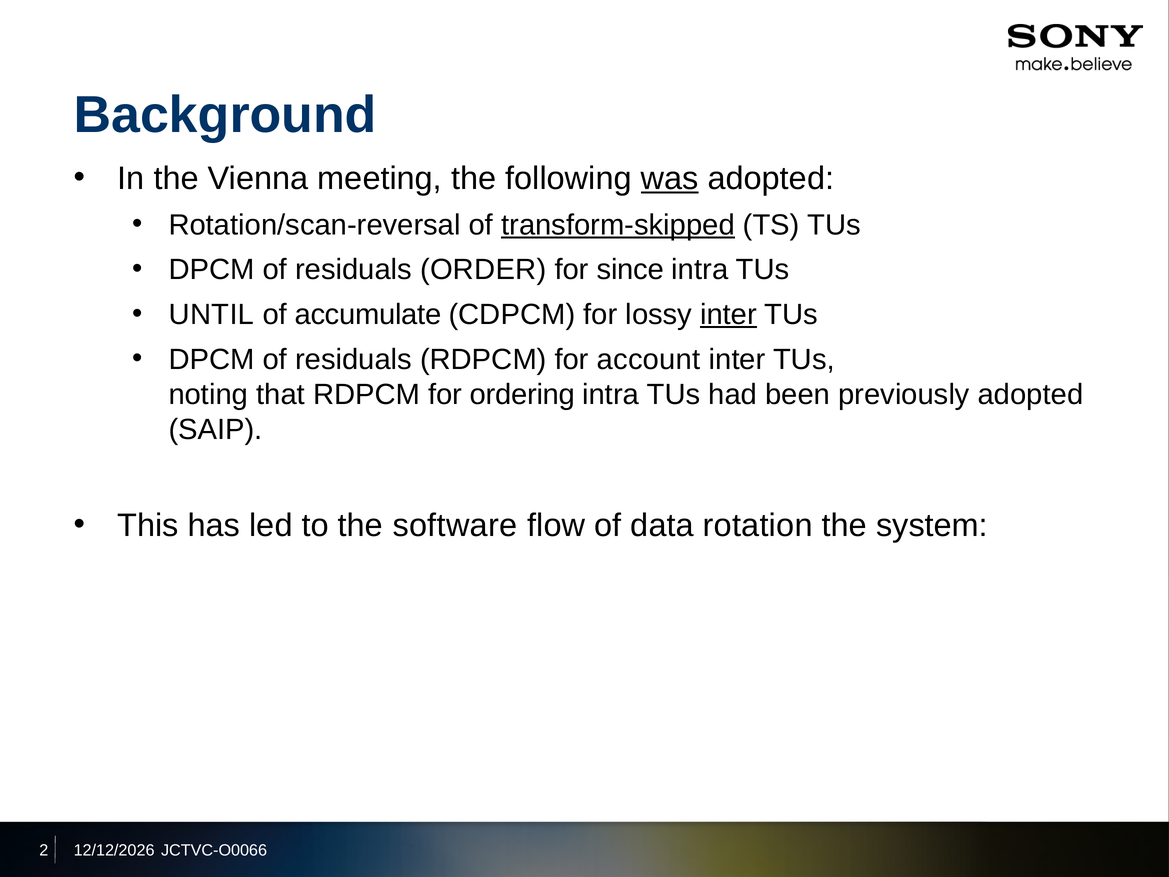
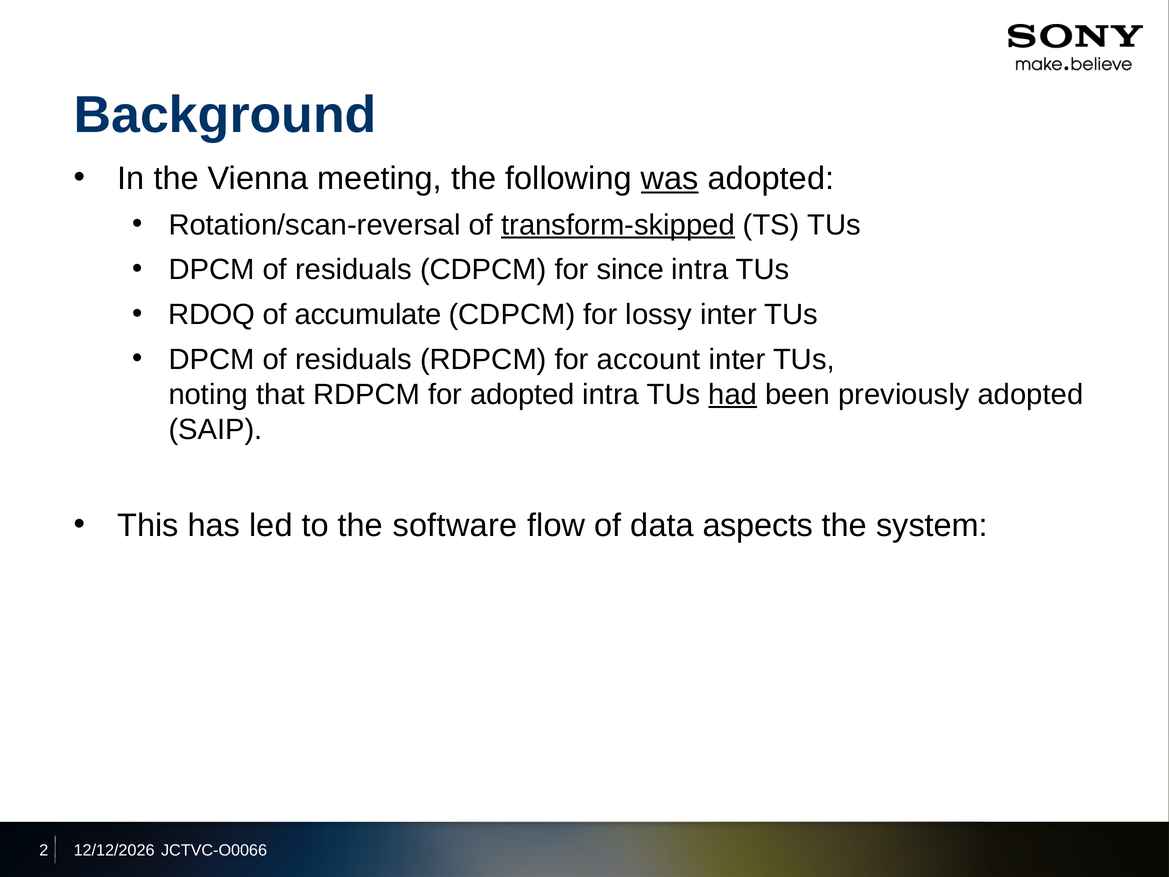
residuals ORDER: ORDER -> CDPCM (483, 270)
UNTIL: UNTIL -> RDOQ (212, 314)
inter underline: present -> none (729, 314)
for ordering: ordering -> adopted (522, 394)
had underline: none -> present (733, 394)
rotation: rotation -> aspects (758, 525)
